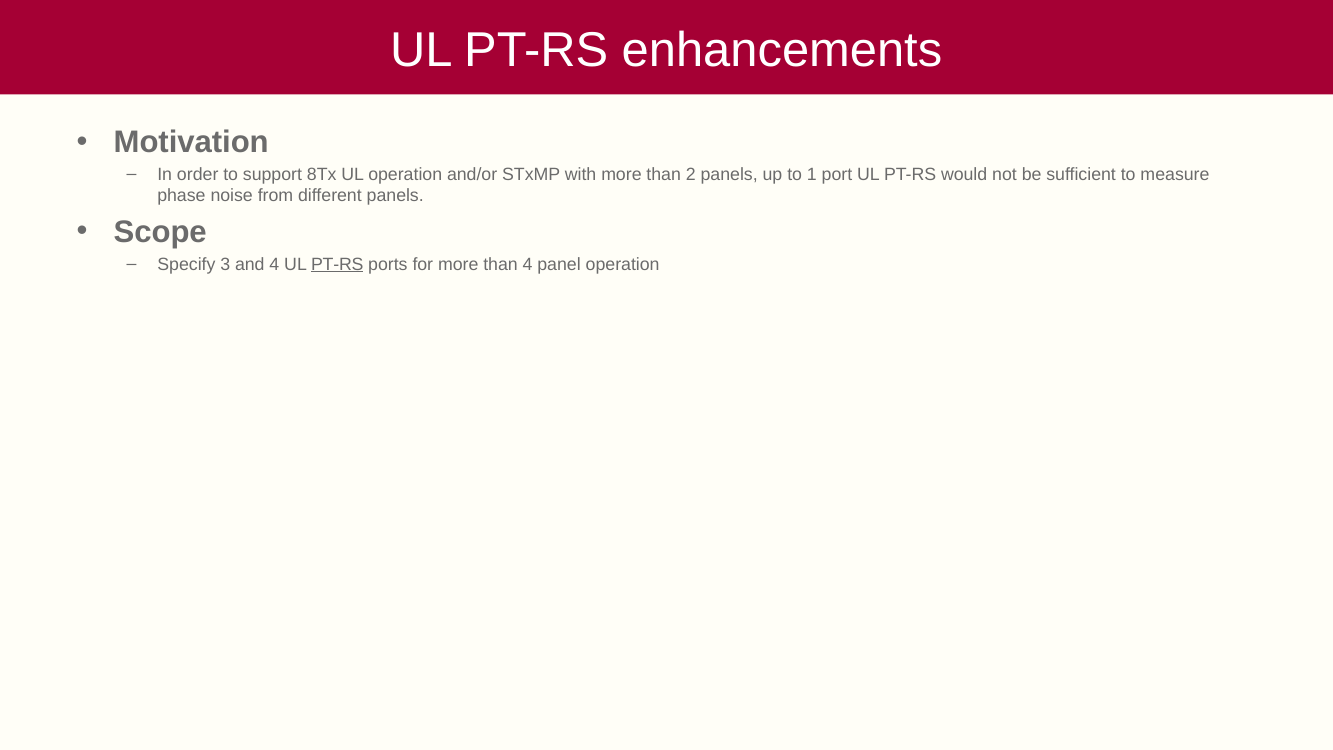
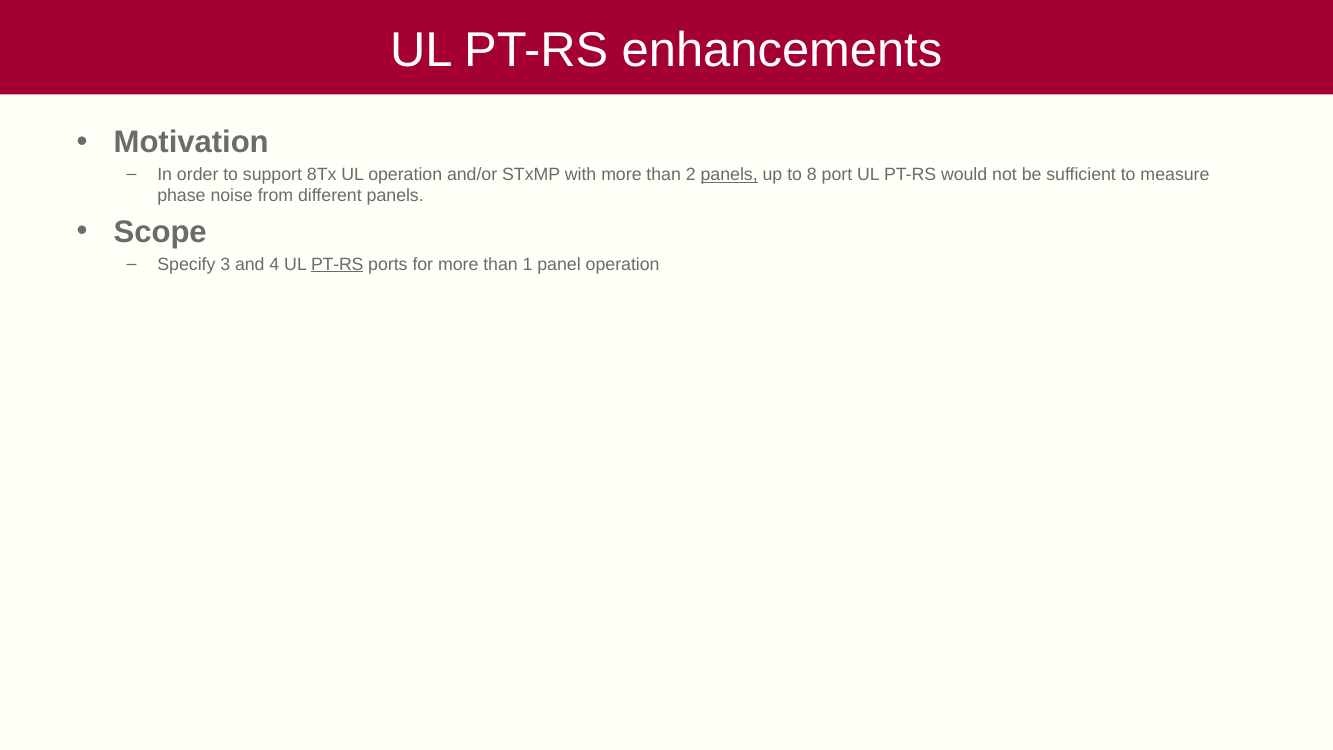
panels underline: none -> present (729, 174)
1: 1 -> 8 (812, 174)
than 4: 4 -> 1 (528, 264)
